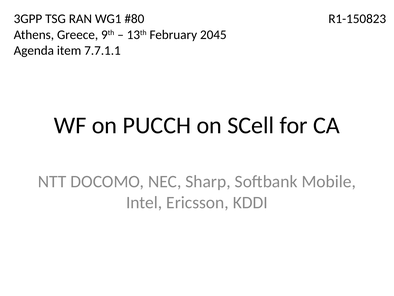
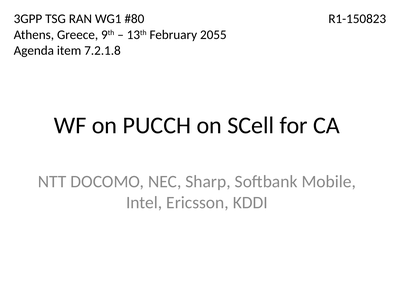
2045: 2045 -> 2055 (213, 35)
7.7.1.1: 7.7.1.1 -> 7.2.1.8 (102, 50)
